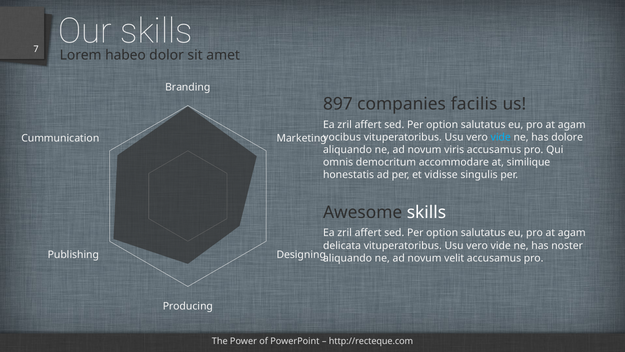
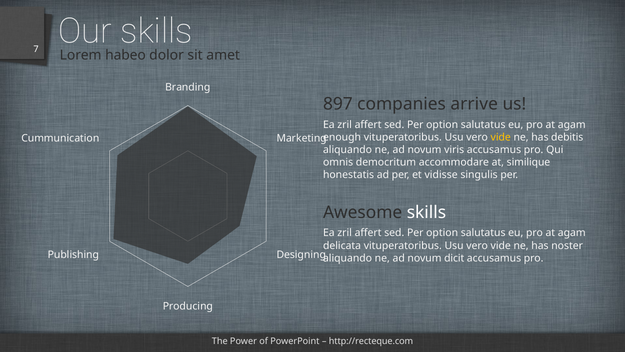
facilis: facilis -> arrive (474, 104)
vocibus: vocibus -> enough (342, 137)
vide colour: light blue -> yellow (501, 137)
dolore: dolore -> debitis (567, 137)
velit: velit -> dicit (454, 258)
